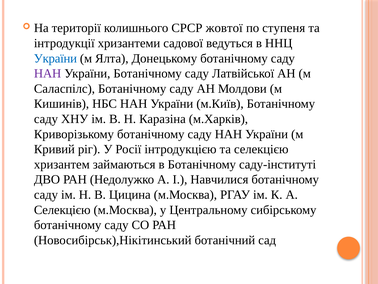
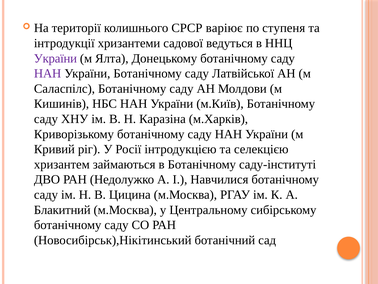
жовтої: жовтої -> варіює (224, 28)
України colour: blue -> purple (55, 58)
Селекцією: Селекцією -> Блакитний (62, 209)
